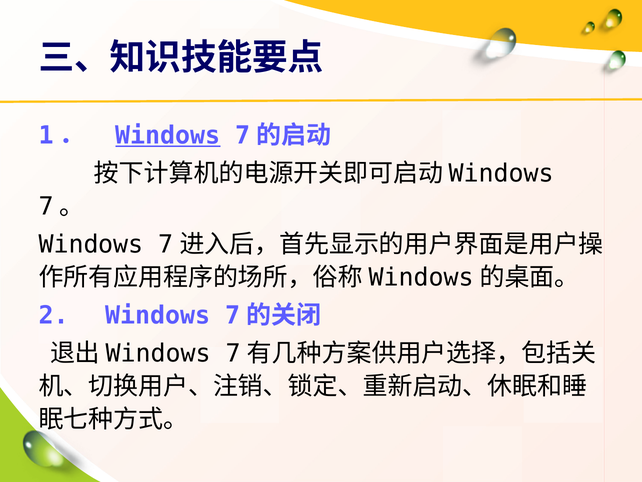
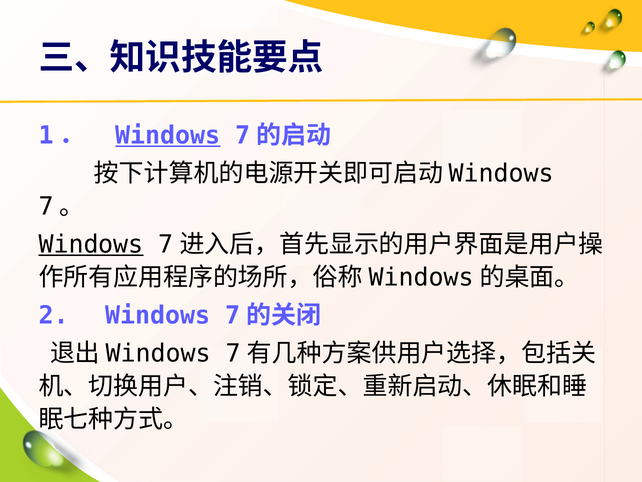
Windows underline: none -> present (91, 244)
